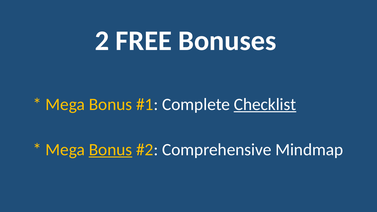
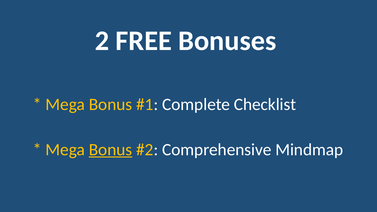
Checklist underline: present -> none (265, 104)
